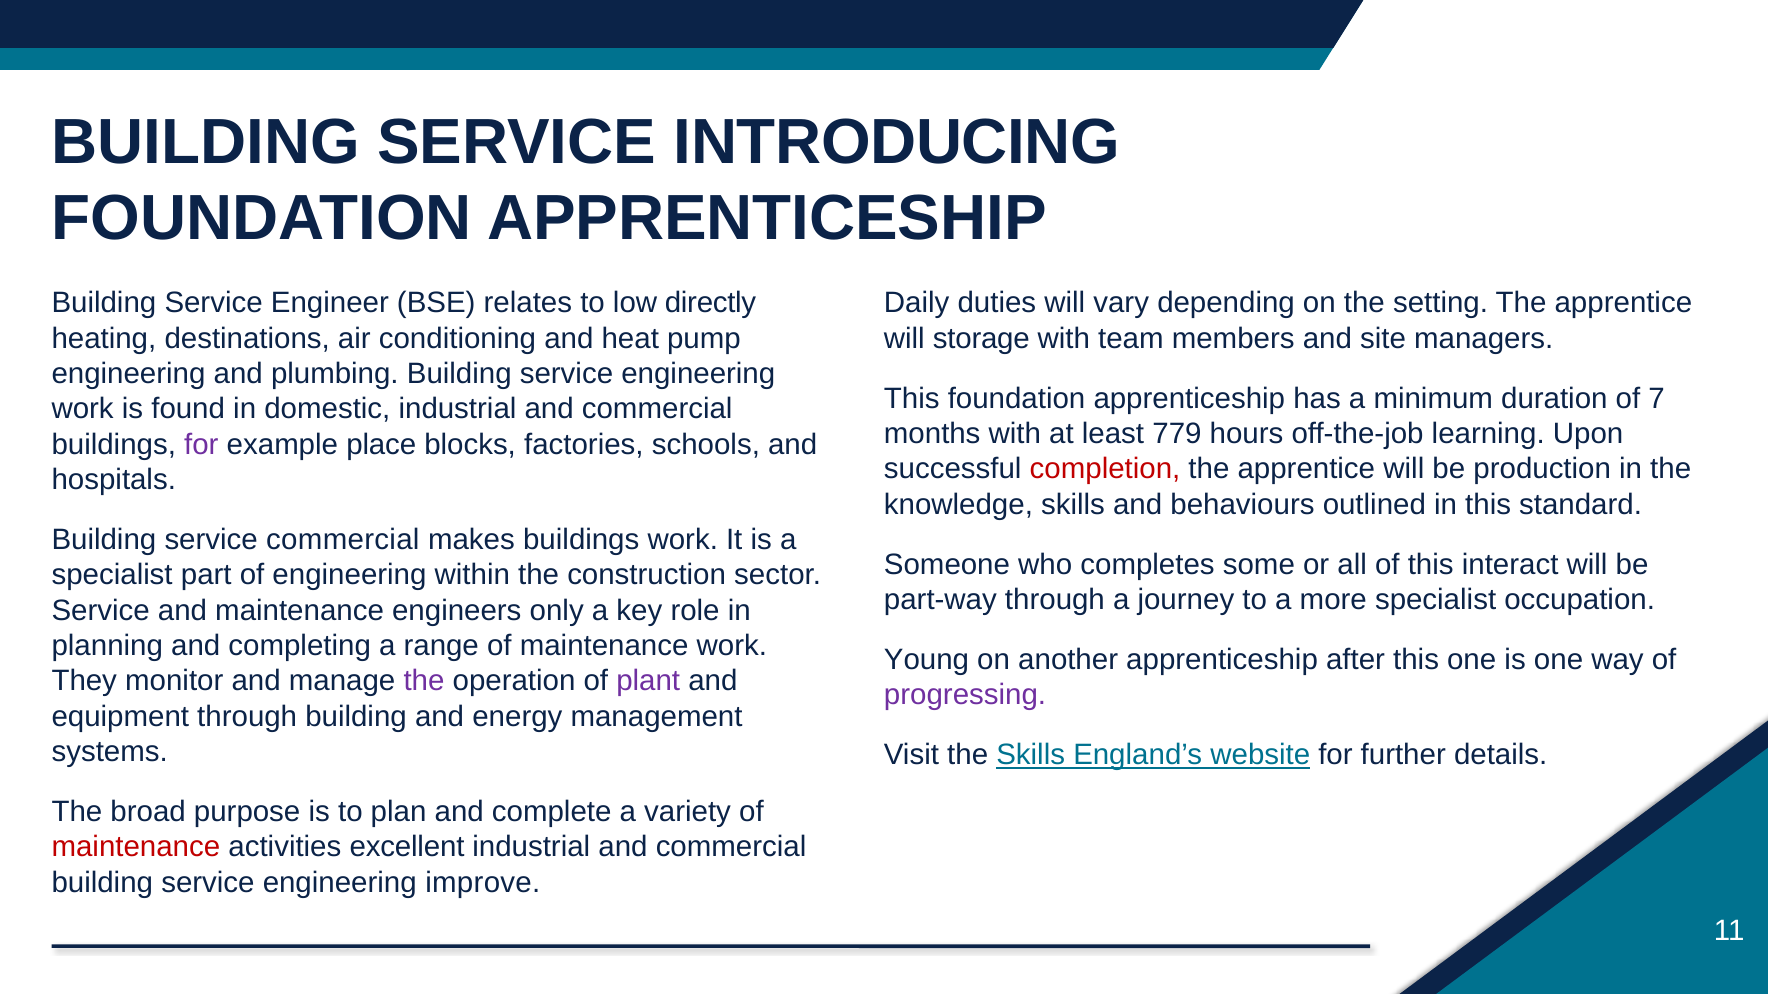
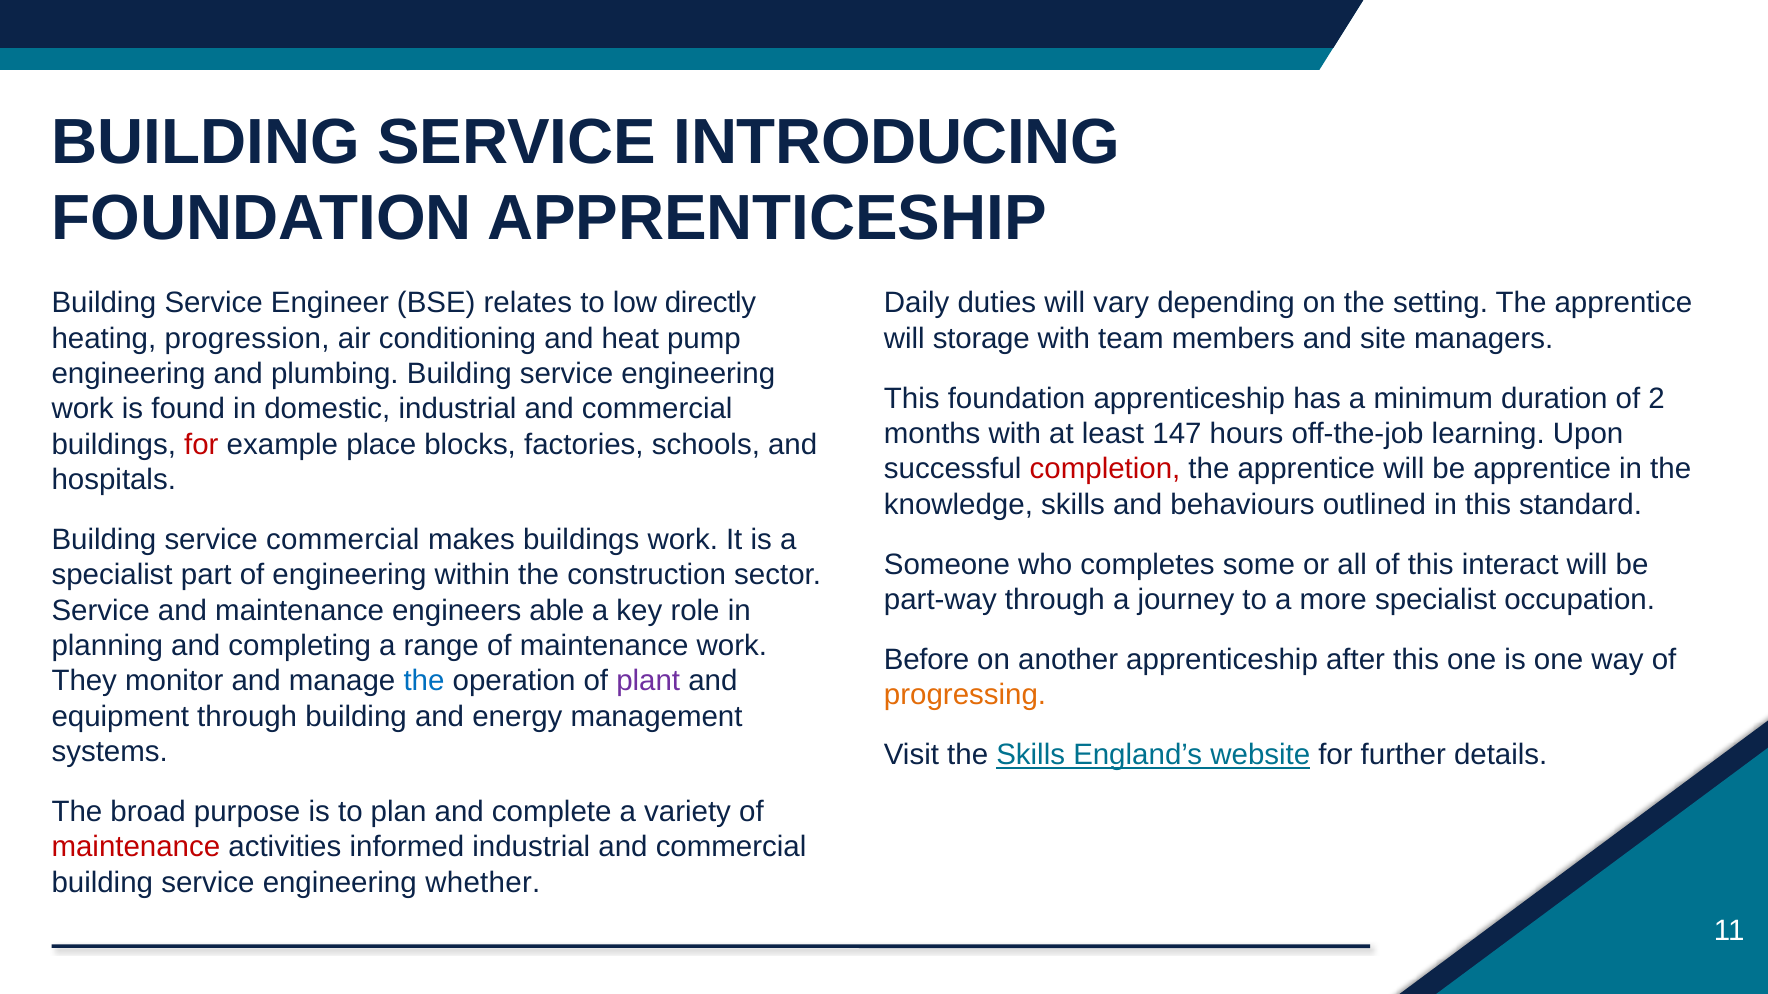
destinations: destinations -> progression (247, 339)
7: 7 -> 2 (1657, 399)
779: 779 -> 147 (1177, 434)
for colour: purple -> red (201, 445)
be production: production -> apprentice (1542, 469)
only: only -> able (557, 611)
Young: Young -> Before (927, 660)
the colour: purple -> blue (424, 681)
progressing colour: purple -> orange (965, 695)
excellent: excellent -> informed (407, 848)
improve: improve -> whether (483, 883)
